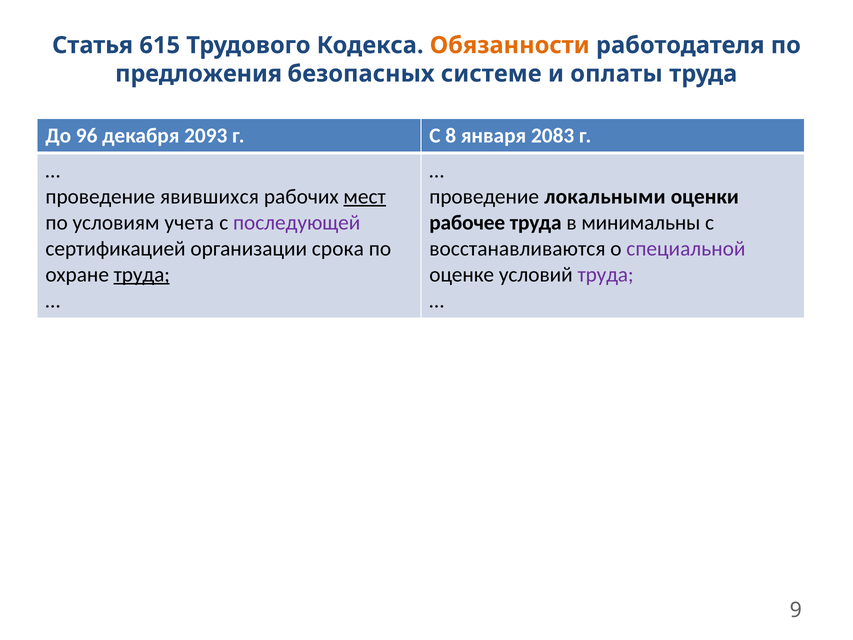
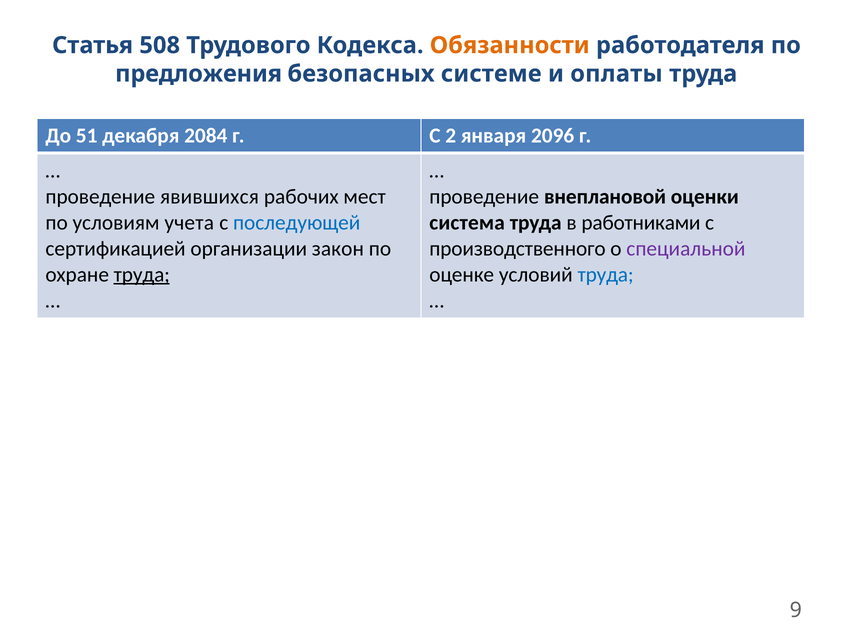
615: 615 -> 508 (160, 45)
96: 96 -> 51 (87, 136)
2093: 2093 -> 2084 (206, 136)
8: 8 -> 2 (451, 136)
2083: 2083 -> 2096 (553, 136)
мест underline: present -> none (365, 197)
локальными: локальными -> внеплановой (605, 197)
последующей colour: purple -> blue (297, 223)
рабочее: рабочее -> система (467, 223)
минимальны: минимальны -> работниками (641, 223)
срока: срока -> закон (338, 249)
восстанавливаются: восстанавливаются -> производственного (517, 249)
труда colour: purple -> blue (606, 275)
